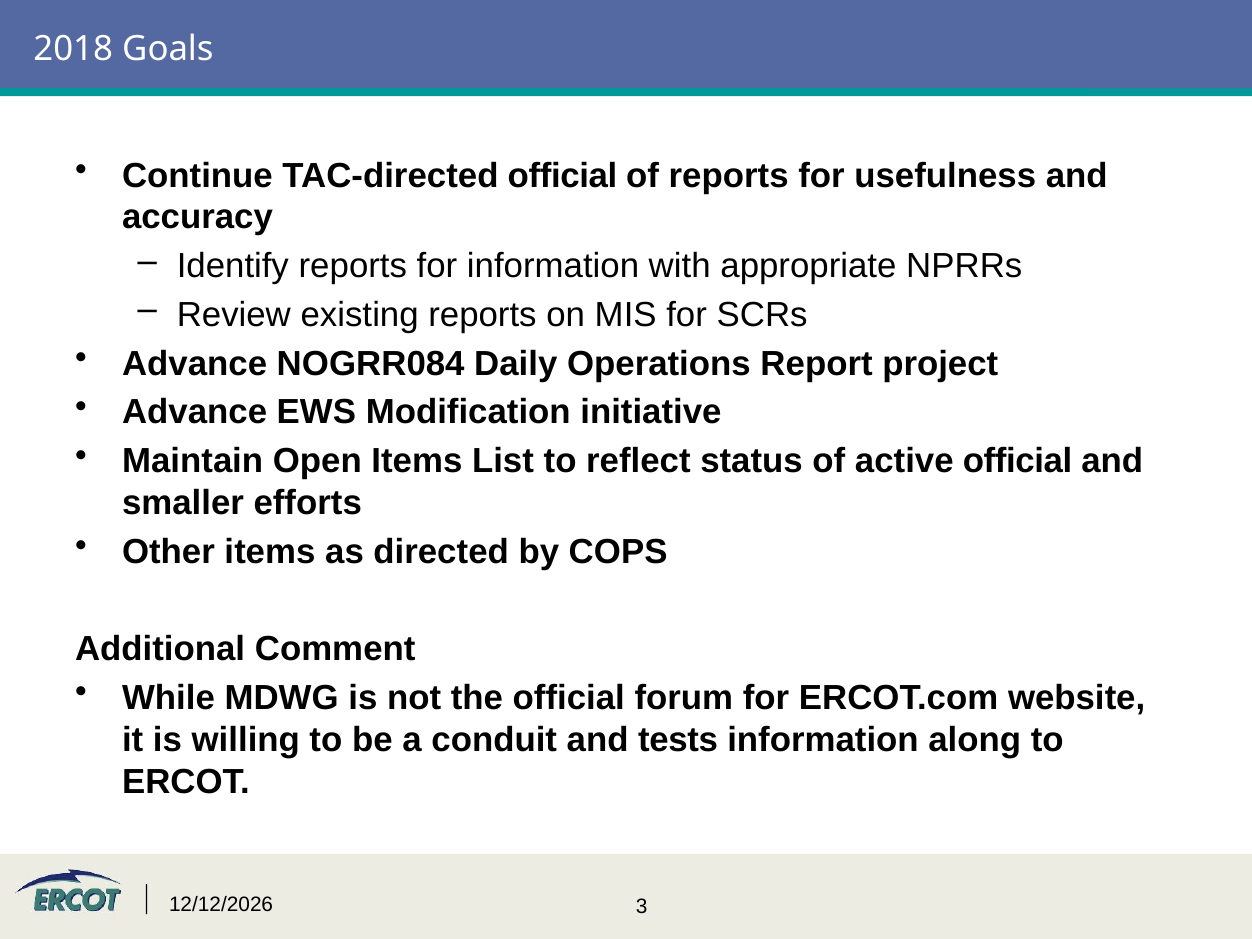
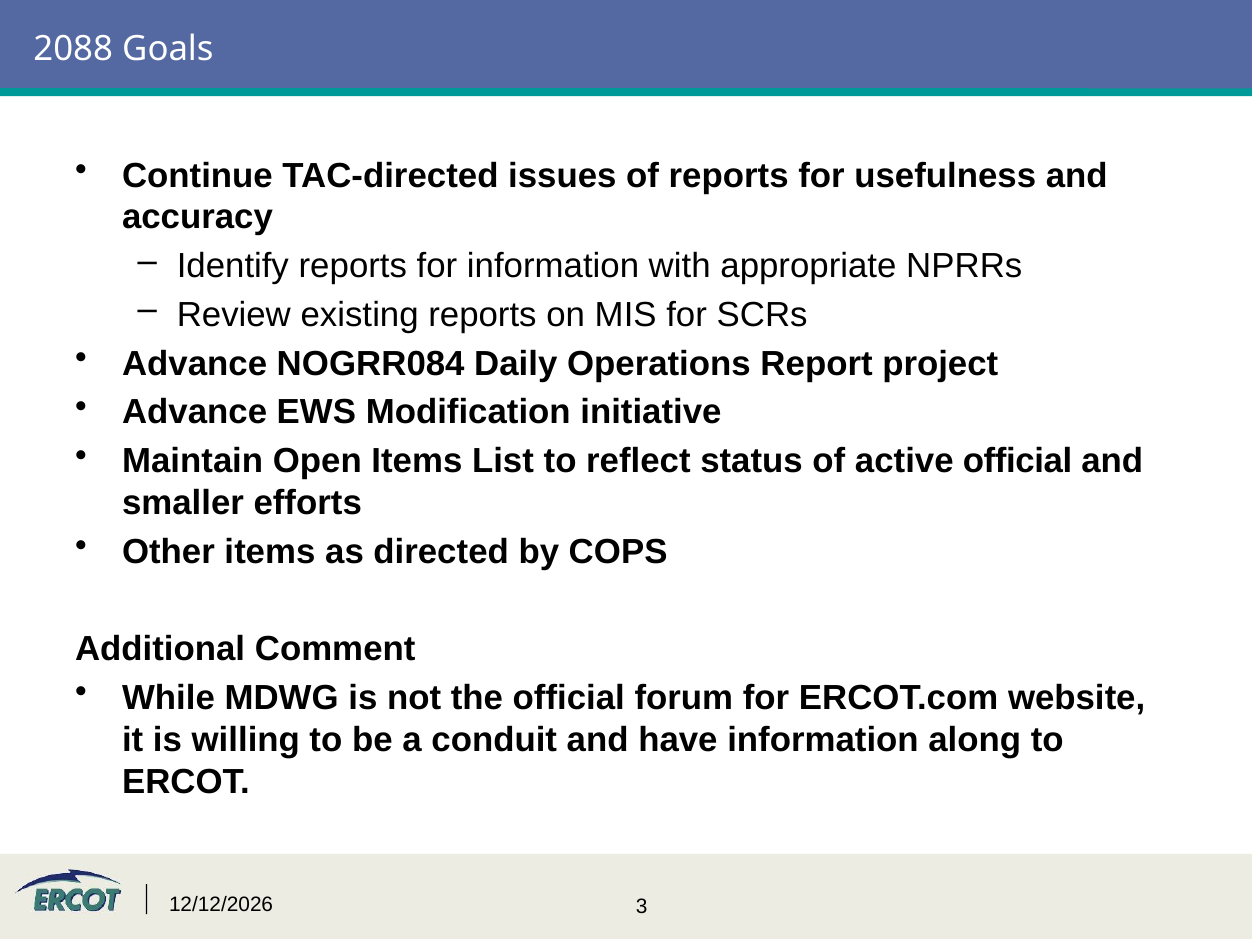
2018: 2018 -> 2088 (73, 49)
TAC-directed official: official -> issues (562, 176)
tests: tests -> have (678, 740)
